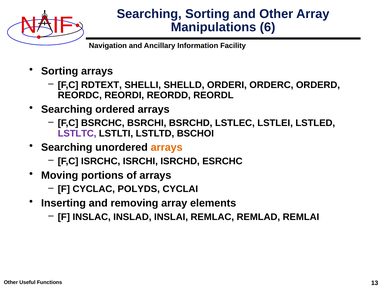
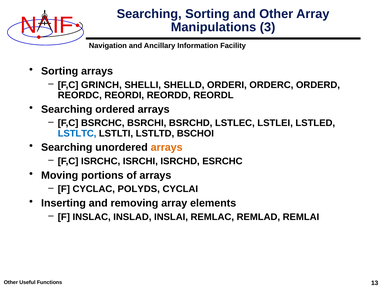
6: 6 -> 3 (268, 27)
RDTEXT: RDTEXT -> GRINCH (101, 85)
LSTLTC colour: purple -> blue (77, 133)
